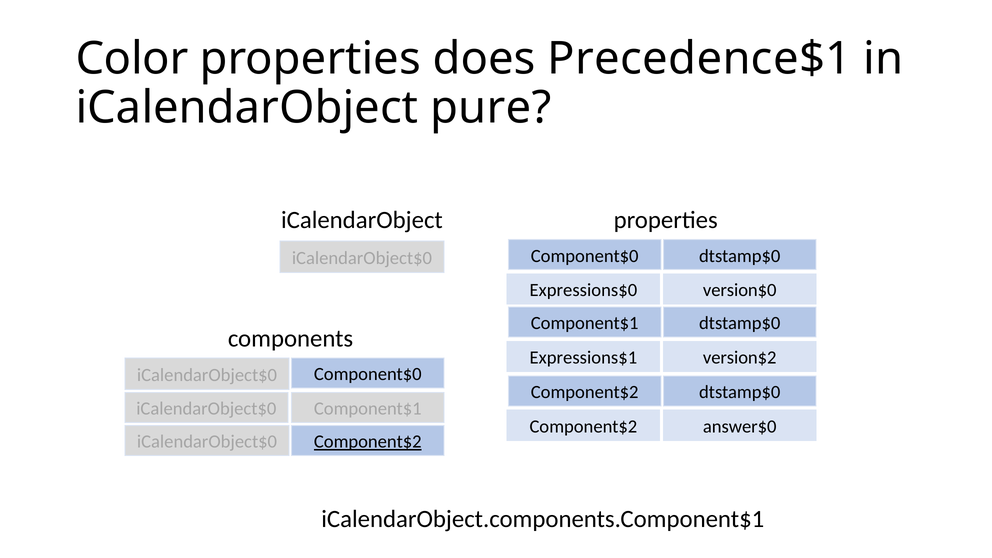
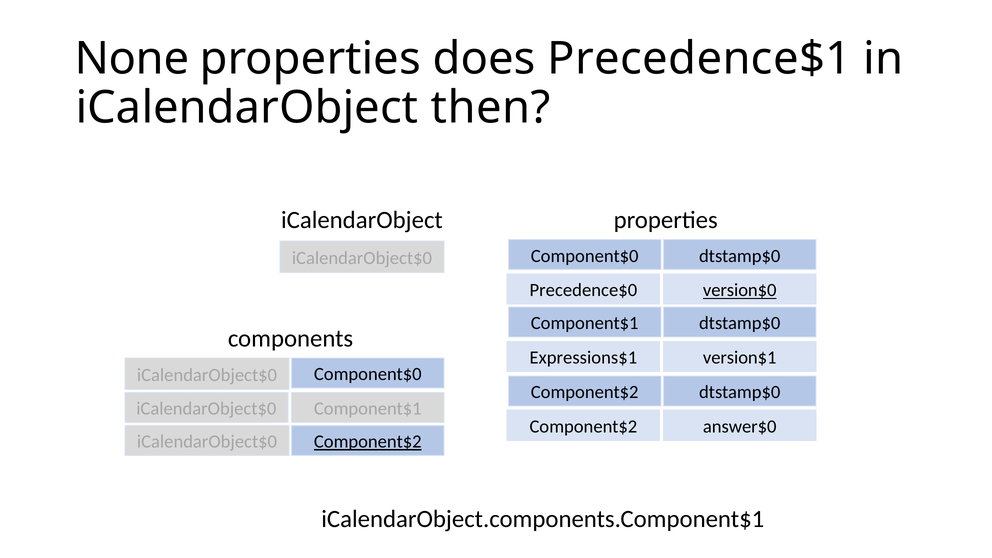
Color: Color -> None (132, 59)
pure: pure -> then (491, 108)
Expressions$0: Expressions$0 -> Precedence$0 (583, 290)
version$0 underline: none -> present (740, 290)
version$2: version$2 -> version$1 (740, 358)
